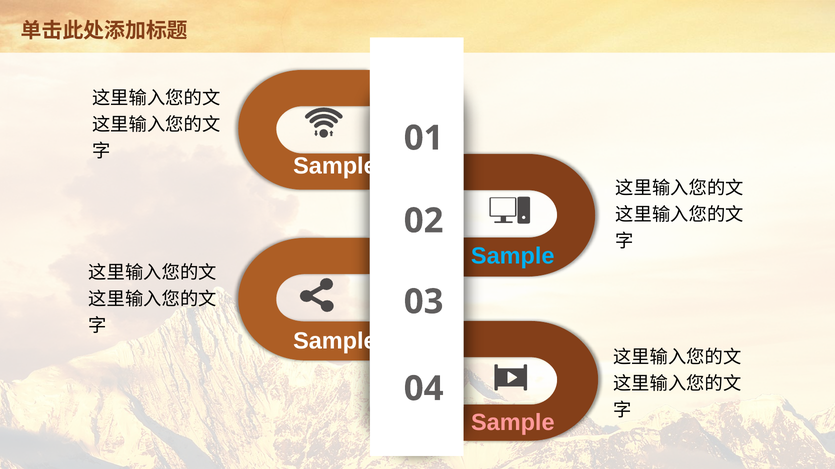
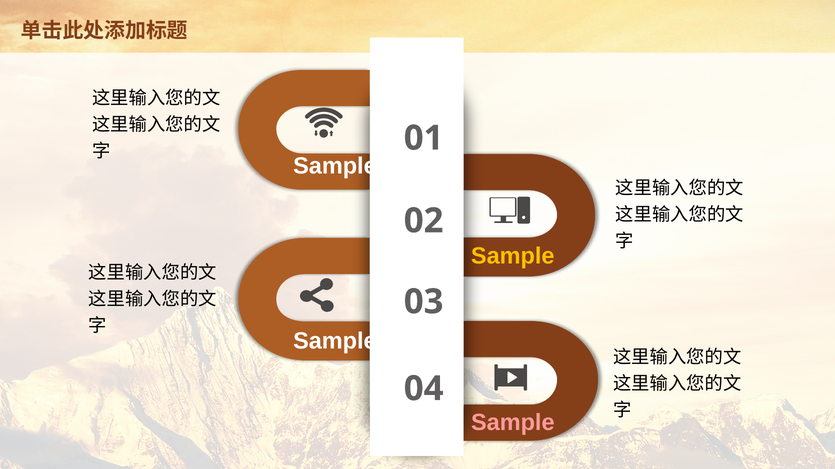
Sample colour: light blue -> yellow (513, 257)
